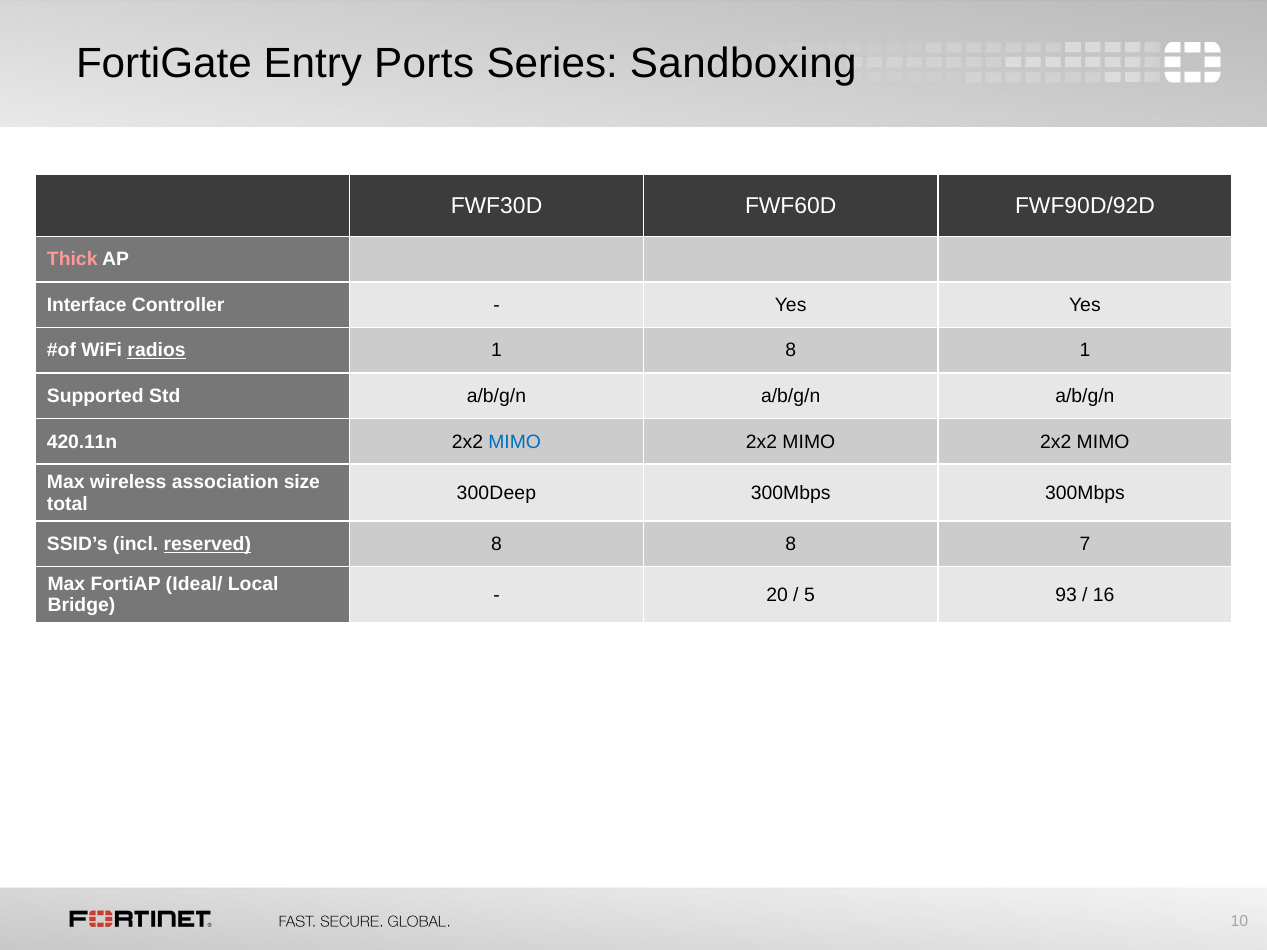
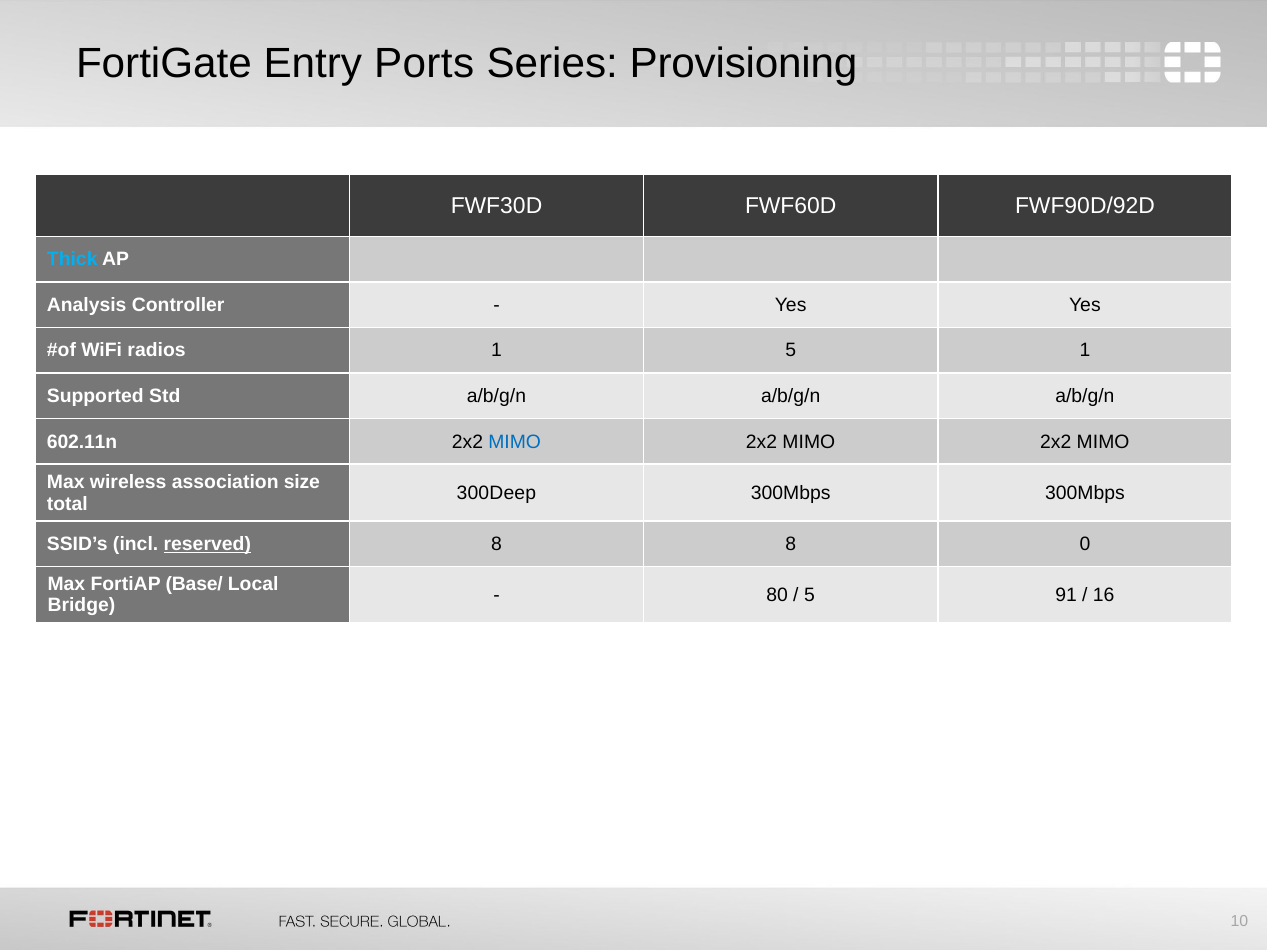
Sandboxing: Sandboxing -> Provisioning (744, 64)
Thick colour: pink -> light blue (72, 259)
Interface: Interface -> Analysis (87, 305)
radios underline: present -> none (157, 351)
1 8: 8 -> 5 (791, 351)
420.11n: 420.11n -> 602.11n (82, 442)
7: 7 -> 0 (1085, 544)
Ideal/: Ideal/ -> Base/ (194, 584)
20: 20 -> 80 (777, 595)
93: 93 -> 91 (1066, 595)
